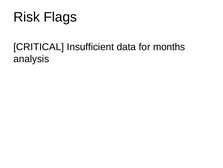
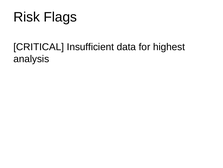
months: months -> highest (169, 47)
